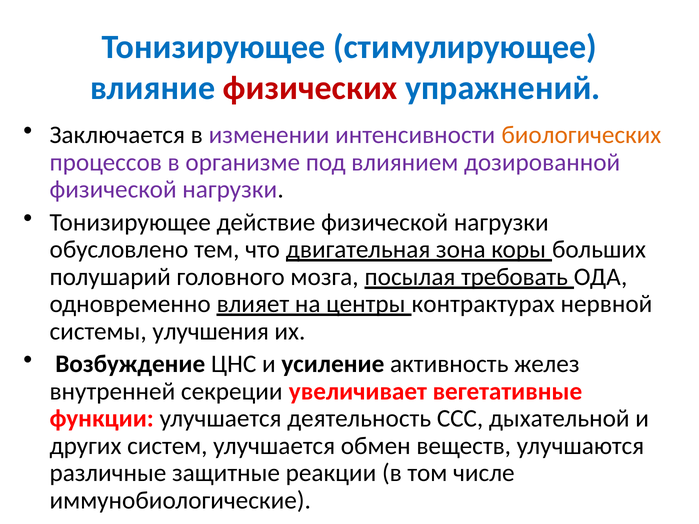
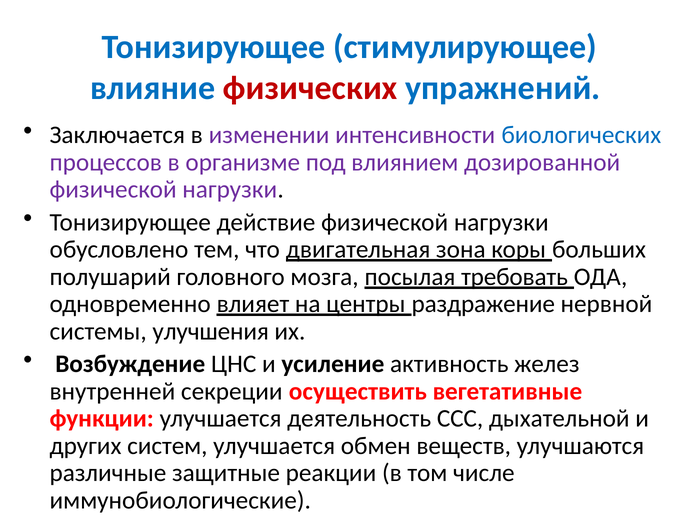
биологических colour: orange -> blue (581, 135)
контрактурах: контрактурах -> раздражение (483, 304)
увеличивает: увеличивает -> осуществить (358, 391)
